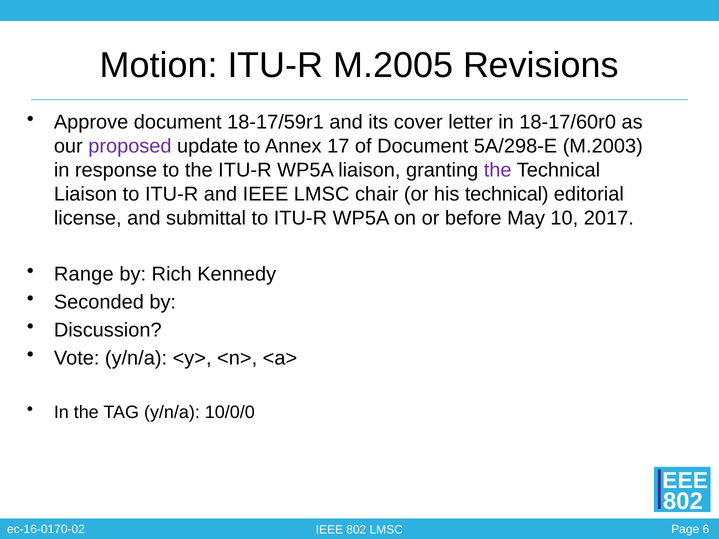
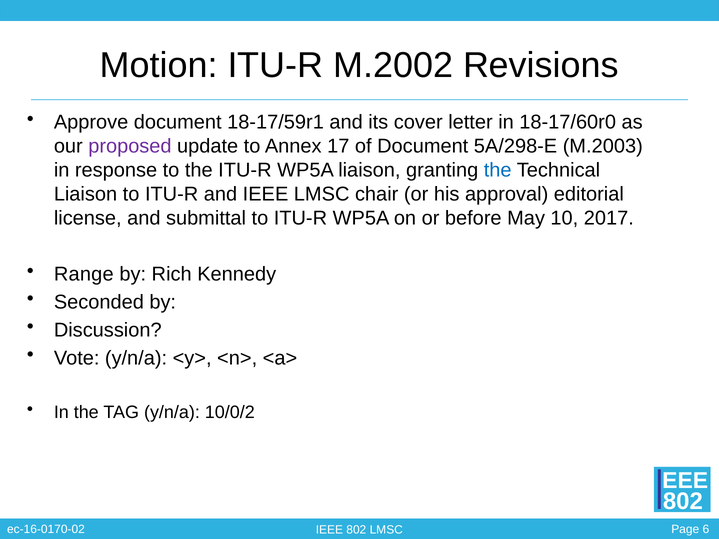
M.2005: M.2005 -> M.2002 (393, 65)
the colour: purple -> blue (498, 170)
his technical: technical -> approval (507, 194)
10/0/0: 10/0/0 -> 10/0/2 (230, 412)
